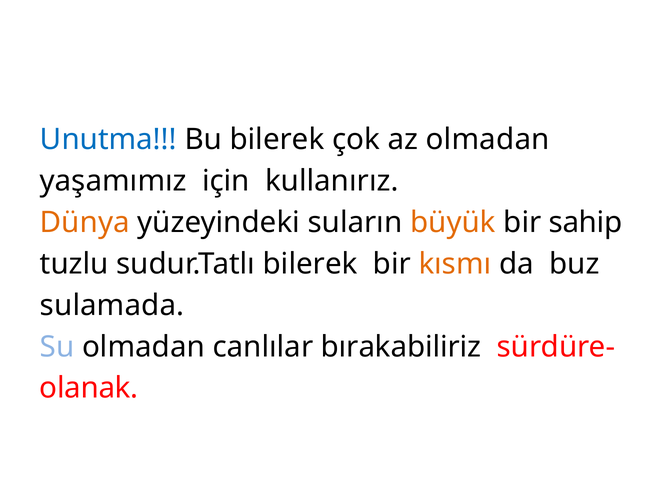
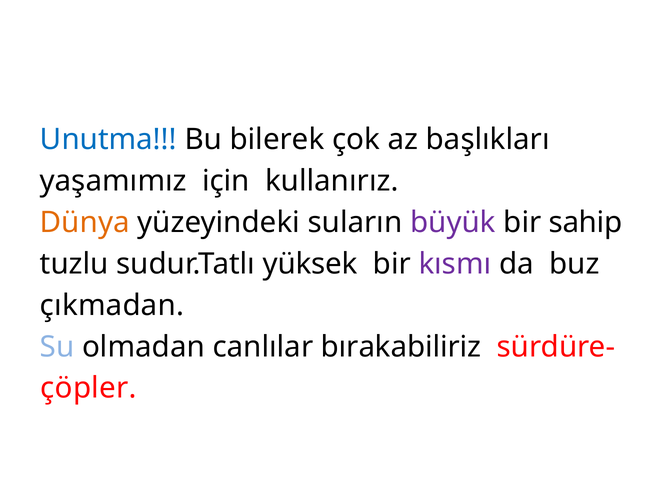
az olmadan: olmadan -> başlıkları (488, 140)
büyük colour: orange -> purple (453, 222)
sudur.Tatlı bilerek: bilerek -> yüksek (310, 264)
kısmı colour: orange -> purple (455, 264)
sulamada: sulamada -> çıkmadan (112, 305)
olanak: olanak -> çöpler (89, 388)
